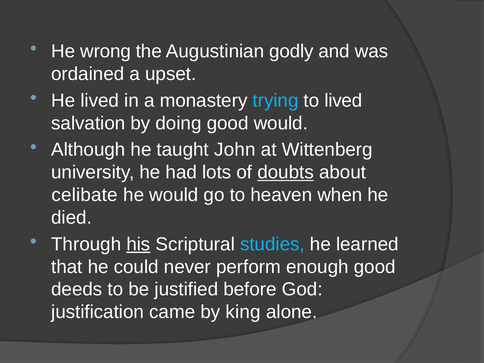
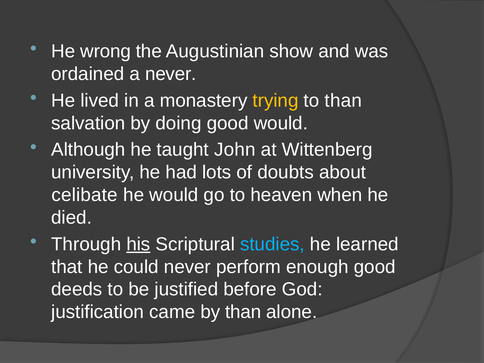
godly: godly -> show (291, 51)
a upset: upset -> never (171, 74)
trying colour: light blue -> yellow (276, 101)
to lived: lived -> than (343, 101)
doubts underline: present -> none (286, 172)
by king: king -> than (243, 312)
